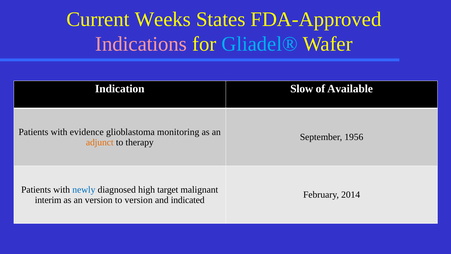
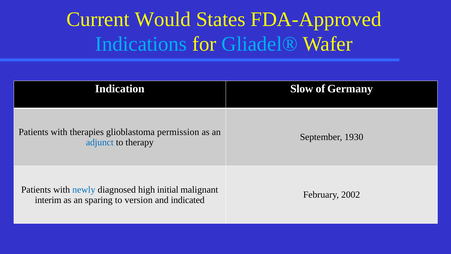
Weeks: Weeks -> Would (163, 19)
Indications colour: pink -> light blue (141, 44)
Available: Available -> Germany (350, 89)
evidence: evidence -> therapies (87, 132)
monitoring: monitoring -> permission (178, 132)
1956: 1956 -> 1930 (354, 137)
adjunct colour: orange -> blue (100, 142)
target: target -> initial (168, 189)
2014: 2014 -> 2002 (351, 195)
an version: version -> sparing (99, 200)
